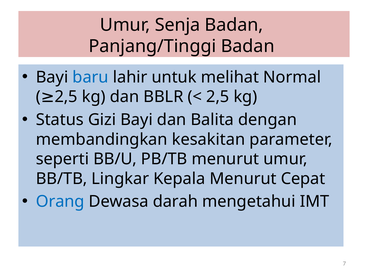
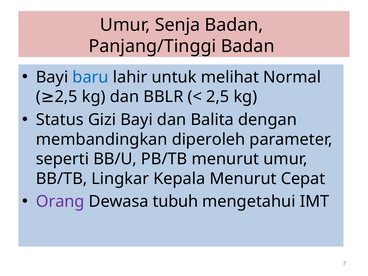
kesakitan: kesakitan -> diperoleh (209, 139)
Orang colour: blue -> purple (60, 202)
darah: darah -> tubuh (175, 202)
